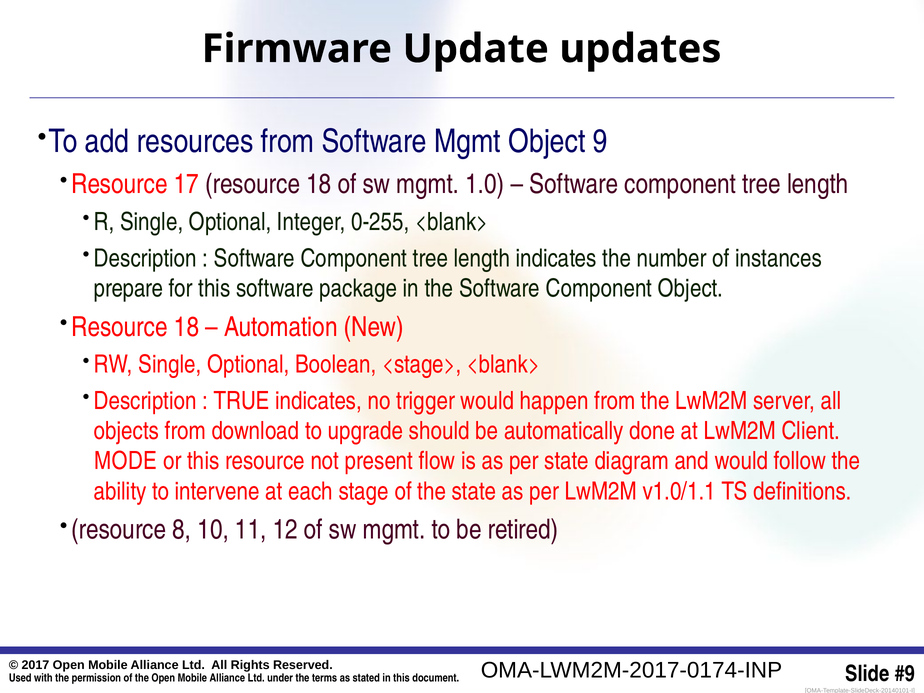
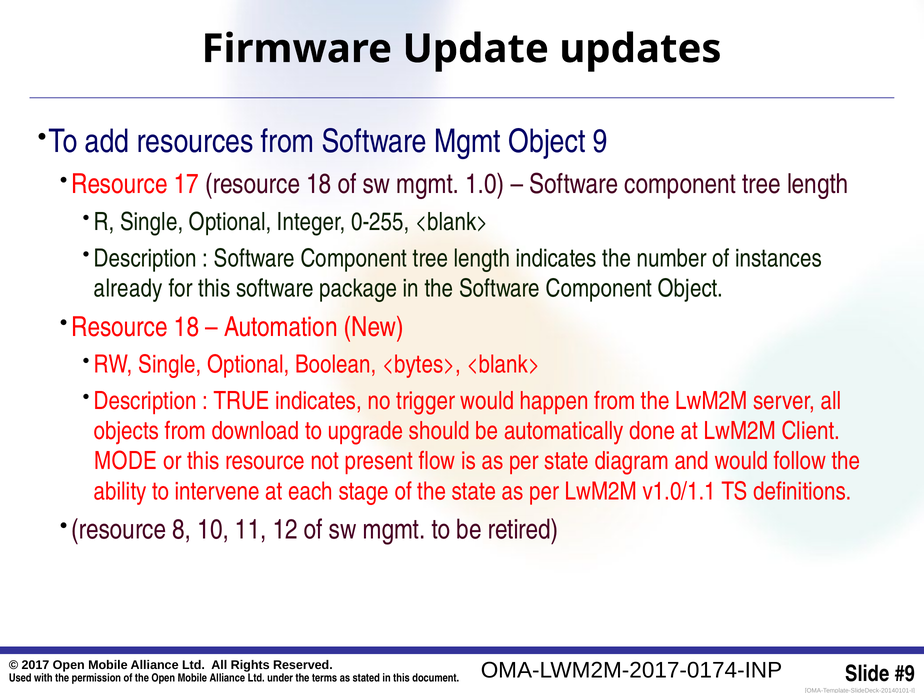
prepare: prepare -> already (128, 288)
<stage>: <stage> -> <bytes> (422, 365)
